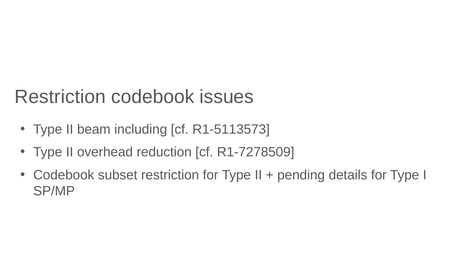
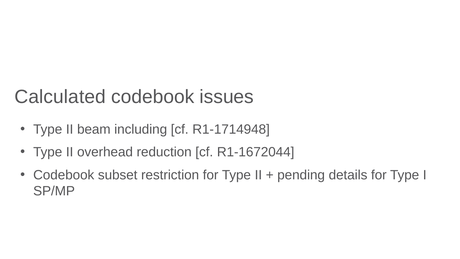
Restriction: Restriction -> Calculated (60, 97)
R1-5113573: R1-5113573 -> R1-1714948 (231, 129)
R1-7278509: R1-7278509 -> R1-1672044 (256, 152)
